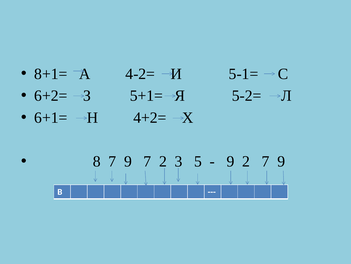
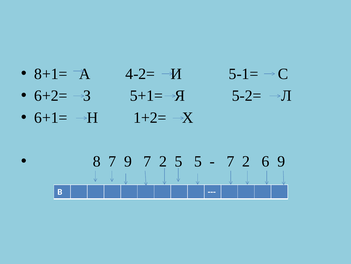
4+2=: 4+2= -> 1+2= (150, 117)
2 3: 3 -> 5 (179, 161)
9: 9 -> 7 (231, 161)
2 7: 7 -> 6 (266, 161)
